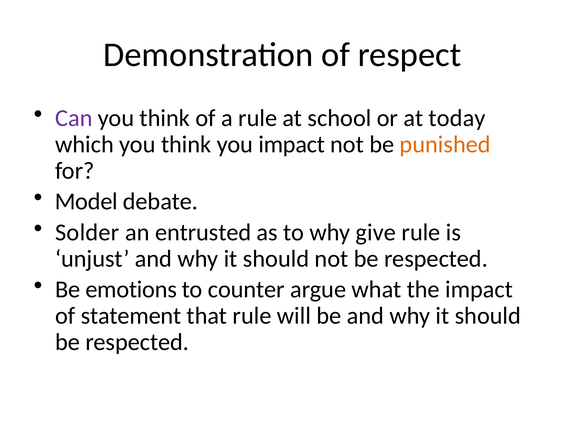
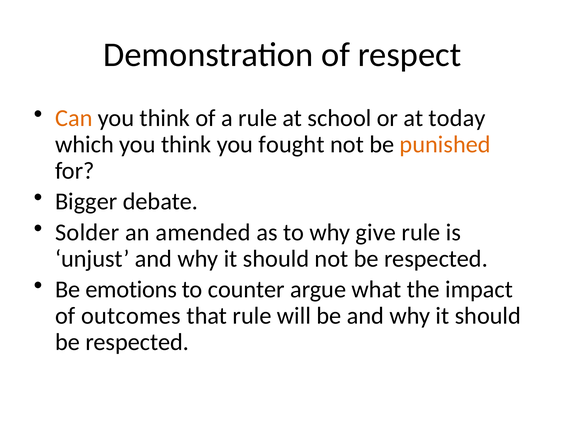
Can colour: purple -> orange (74, 118)
you impact: impact -> fought (292, 144)
Model: Model -> Bigger (86, 201)
entrusted: entrusted -> amended (203, 232)
statement: statement -> outcomes (131, 316)
